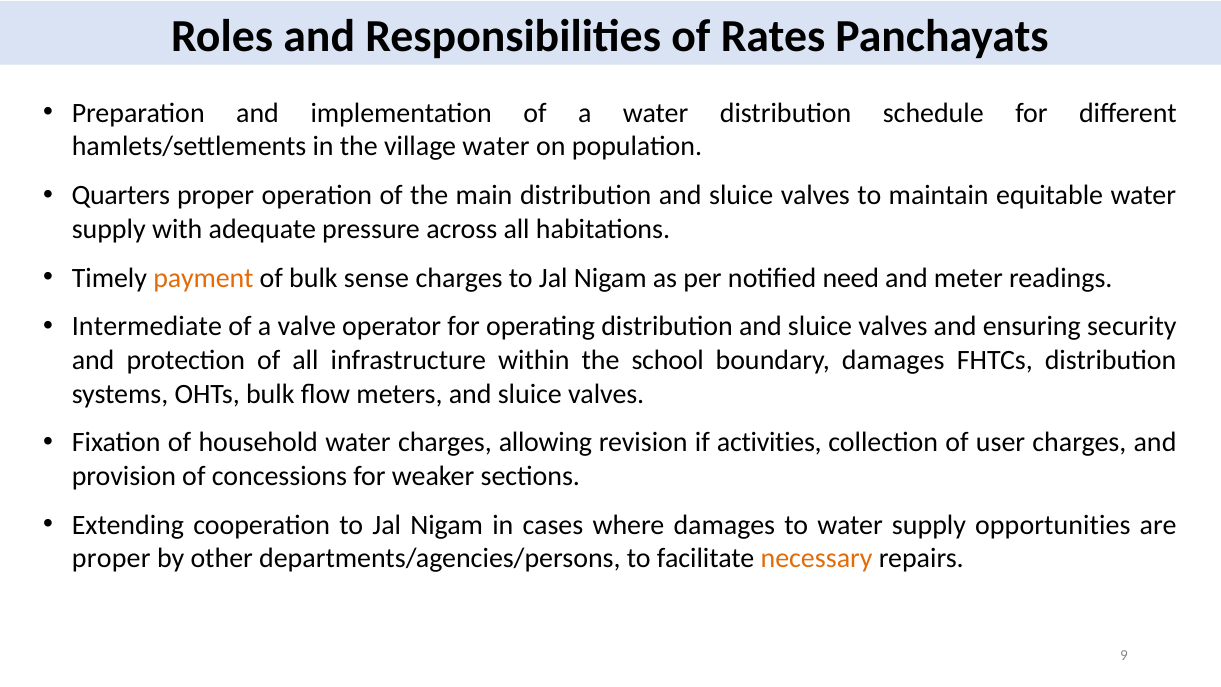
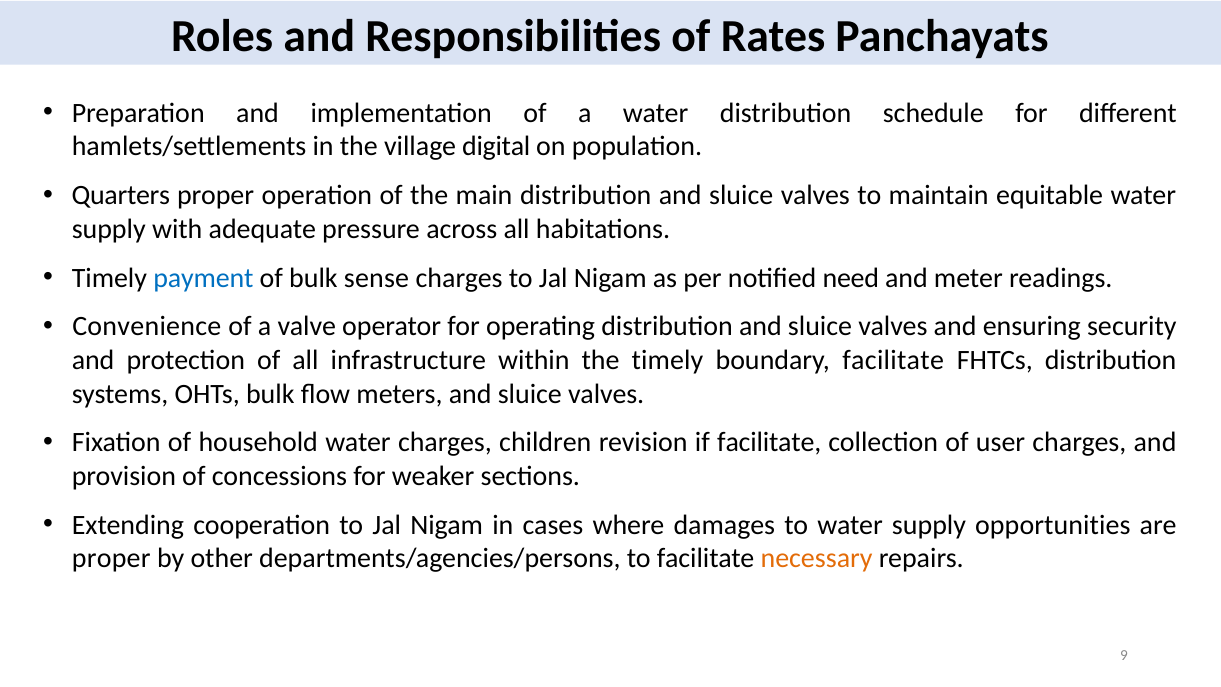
village water: water -> digital (496, 147)
payment colour: orange -> blue (203, 278)
Intermediate: Intermediate -> Convenience (147, 327)
the school: school -> timely (667, 360)
boundary damages: damages -> facilitate (893, 360)
allowing: allowing -> children (545, 442)
if activities: activities -> facilitate (769, 442)
